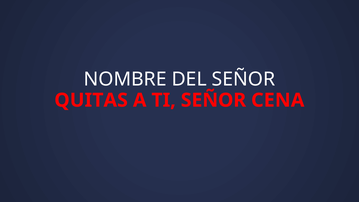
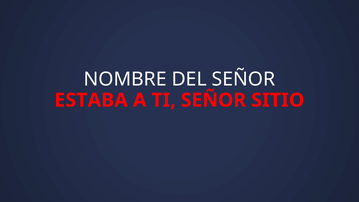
QUITAS: QUITAS -> ESTABA (91, 100)
CENA: CENA -> SITIO (278, 100)
